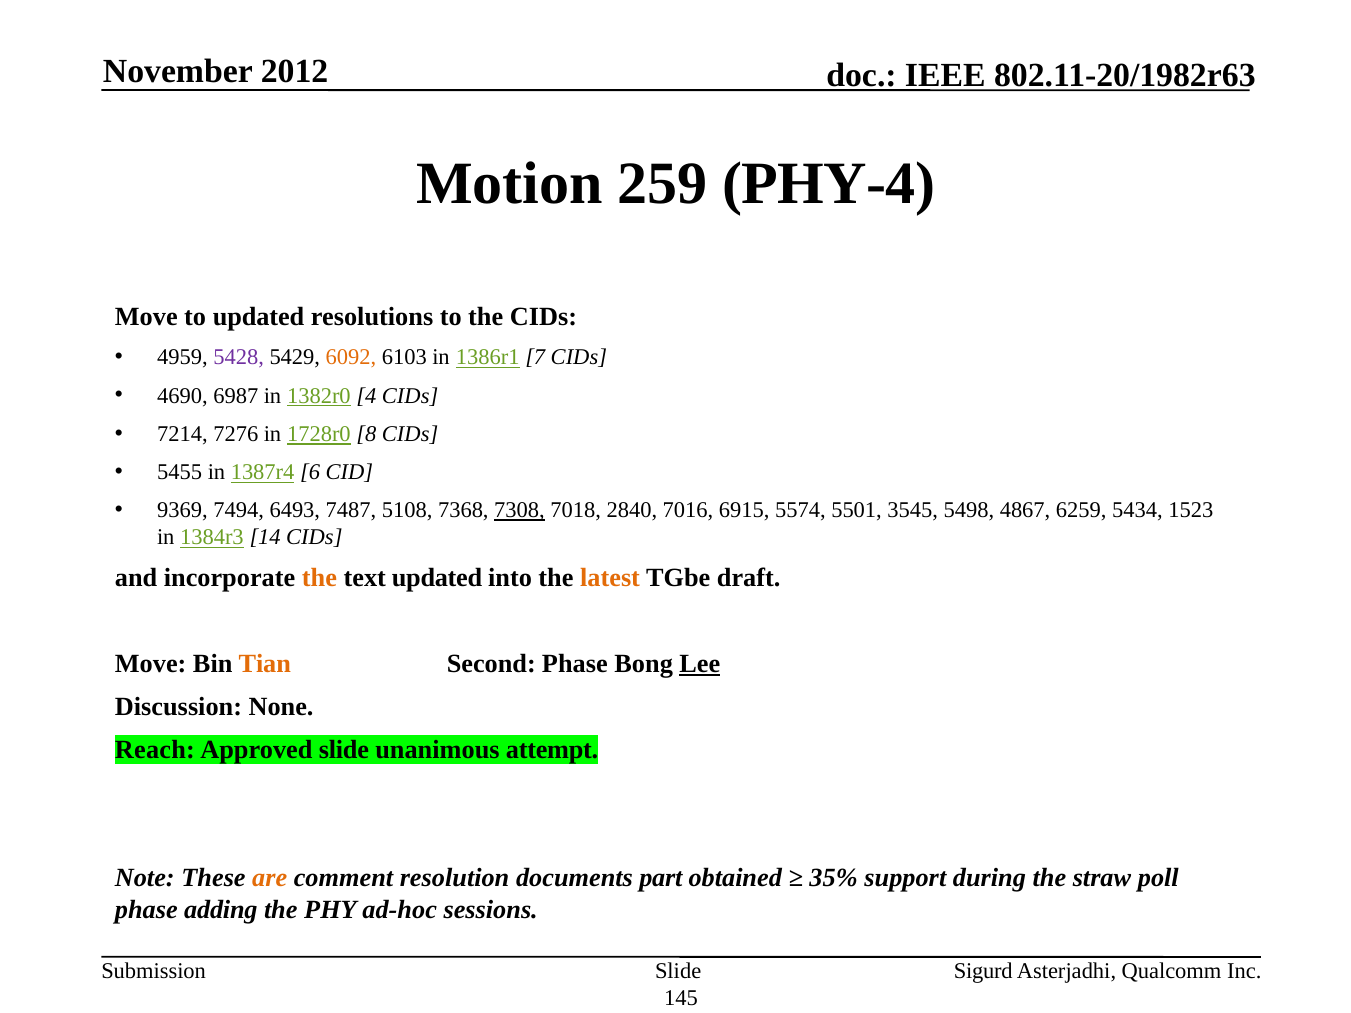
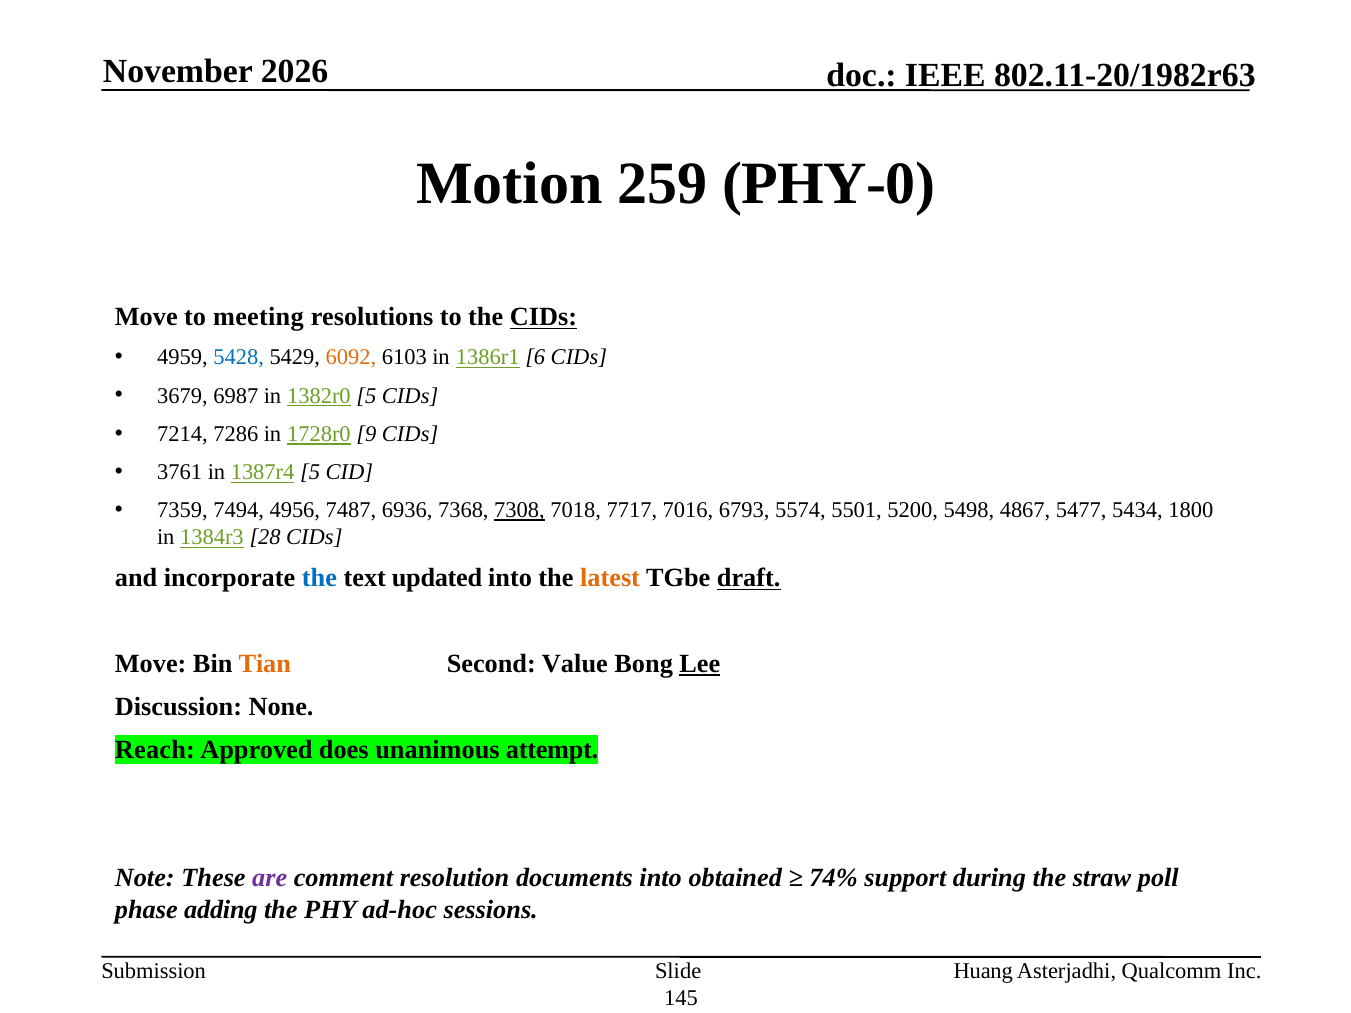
2012: 2012 -> 2026 (295, 72)
PHY-4: PHY-4 -> PHY-0 (829, 184)
to updated: updated -> meeting (258, 317)
CIDs underline: none -> present (544, 317)
5428 colour: purple -> blue (239, 357)
7: 7 -> 6 (535, 357)
4690: 4690 -> 3679 (182, 396)
1382r0 4: 4 -> 5 (366, 396)
7276: 7276 -> 7286 (236, 434)
8: 8 -> 9 (366, 434)
5455: 5455 -> 3761 (180, 472)
1387r4 6: 6 -> 5 (310, 472)
9369: 9369 -> 7359 (182, 511)
6493: 6493 -> 4956 (295, 511)
5108: 5108 -> 6936 (407, 511)
2840: 2840 -> 7717 (632, 511)
6915: 6915 -> 6793 (744, 511)
3545: 3545 -> 5200 (913, 511)
6259: 6259 -> 5477 (1081, 511)
1523: 1523 -> 1800 (1191, 511)
14: 14 -> 28 (265, 538)
the colour: orange -> blue (319, 578)
draft underline: none -> present (749, 578)
Second Phase: Phase -> Value (575, 664)
Approved slide: slide -> does (344, 750)
are colour: orange -> purple (270, 878)
documents part: part -> into (661, 878)
35%: 35% -> 74% (834, 878)
Sigurd: Sigurd -> Huang (983, 972)
